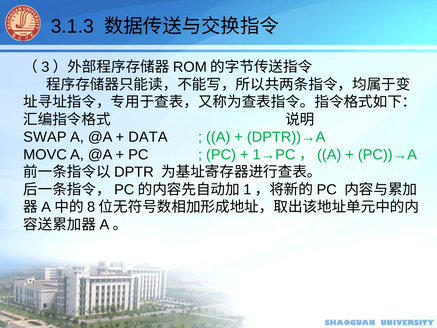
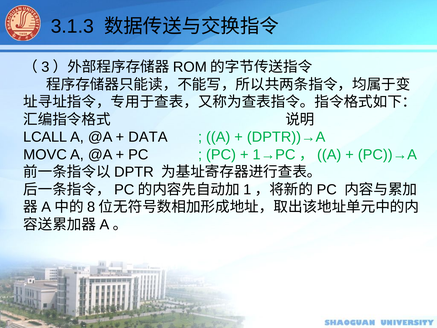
SWAP: SWAP -> LCALL (45, 137)
